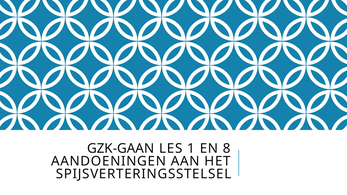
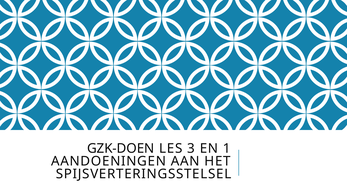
GZK-GAAN: GZK-GAAN -> GZK-DOEN (121, 149)
1: 1 -> 3 (191, 149)
8: 8 -> 1 (227, 149)
